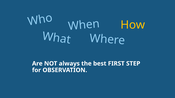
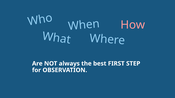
How colour: yellow -> pink (133, 25)
